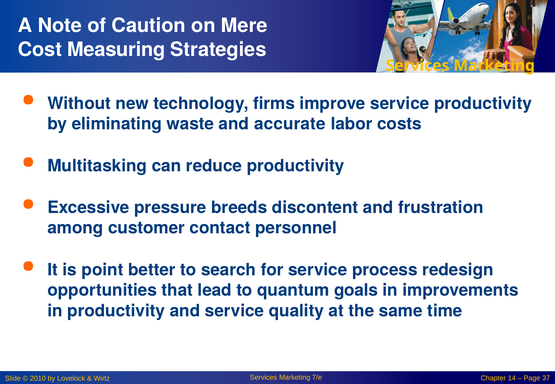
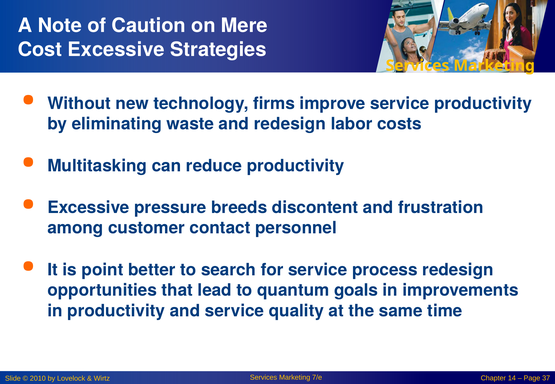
Cost Measuring: Measuring -> Excessive (116, 50)
and accurate: accurate -> redesign (290, 124)
